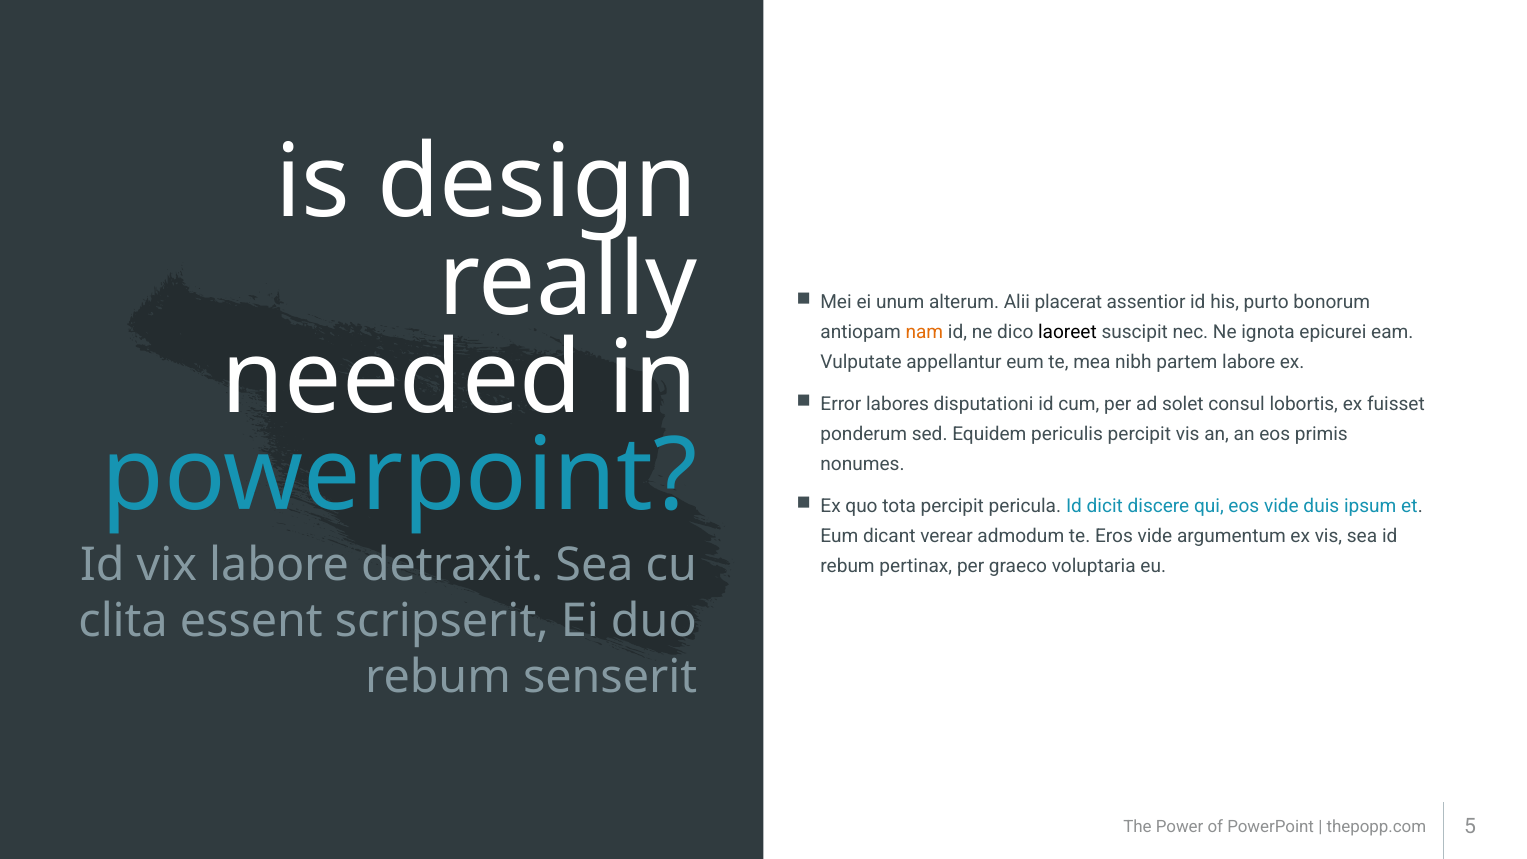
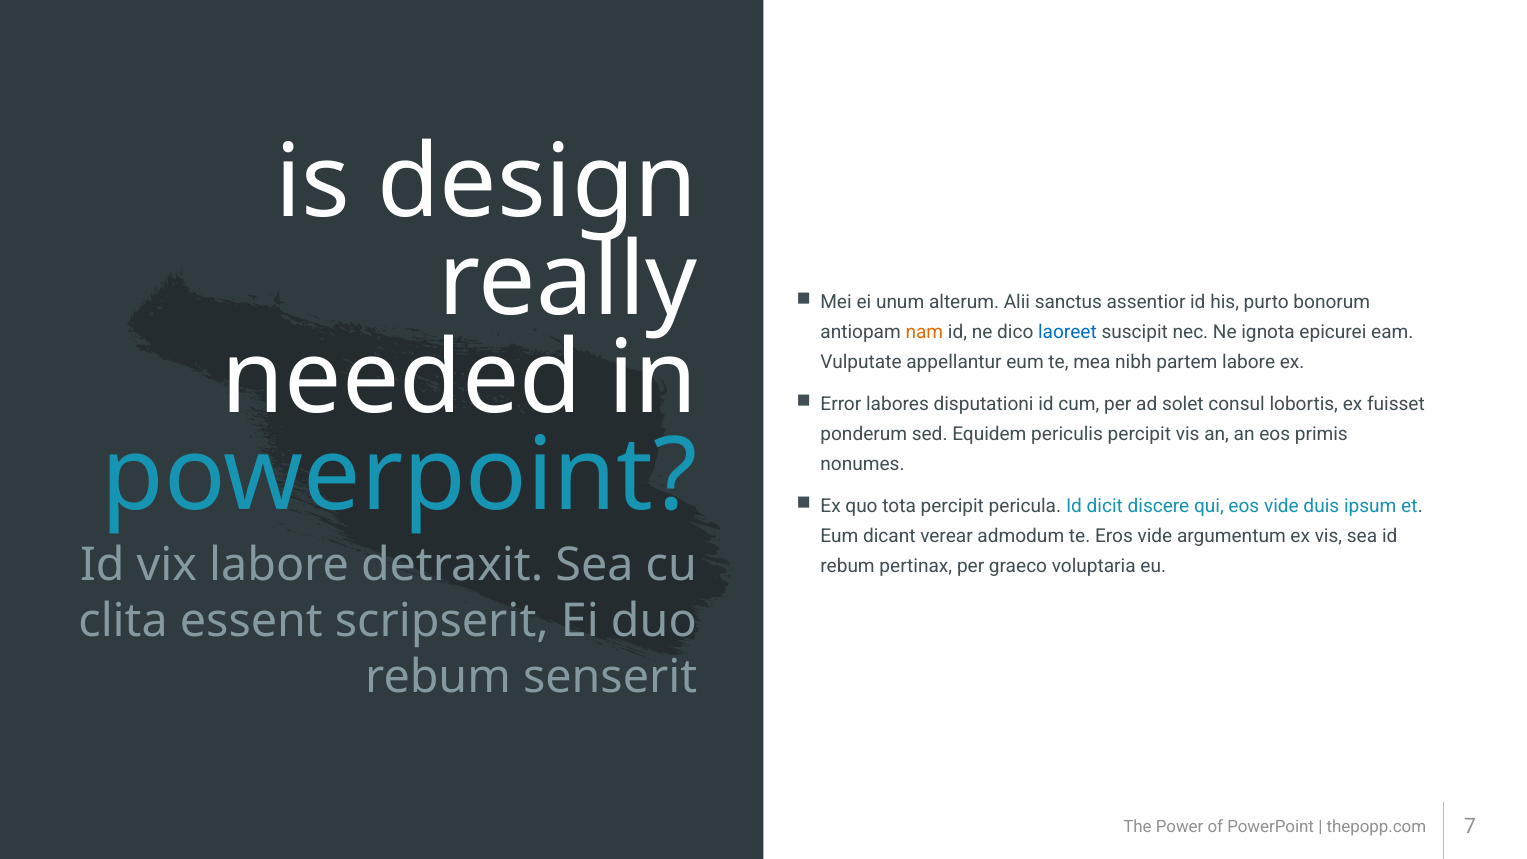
placerat: placerat -> sanctus (1068, 302)
laoreet colour: black -> blue (1067, 332)
5: 5 -> 7 (1470, 827)
